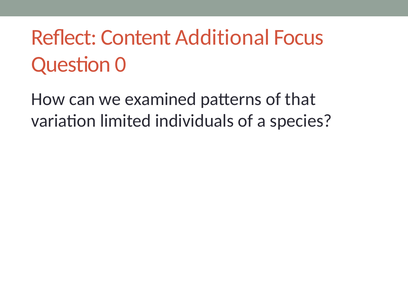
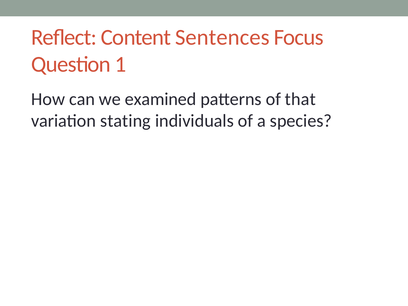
Additional: Additional -> Sentences (222, 37)
0: 0 -> 1 (121, 64)
limited: limited -> stating (126, 121)
